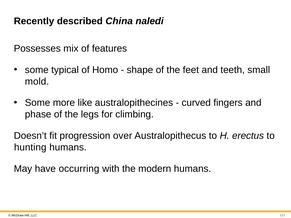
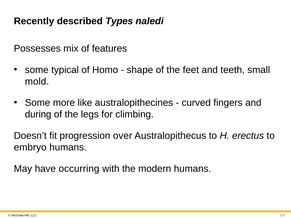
China: China -> Types (119, 21)
phase: phase -> during (38, 115)
hunting: hunting -> embryo (30, 147)
